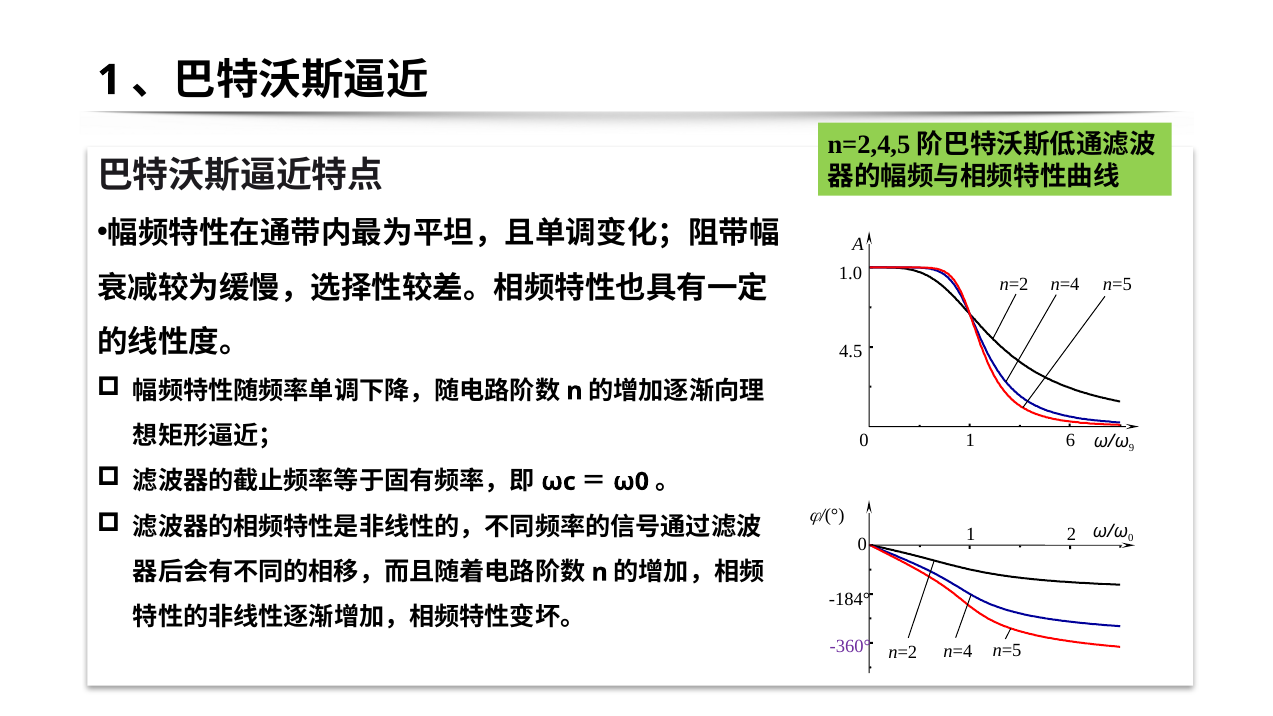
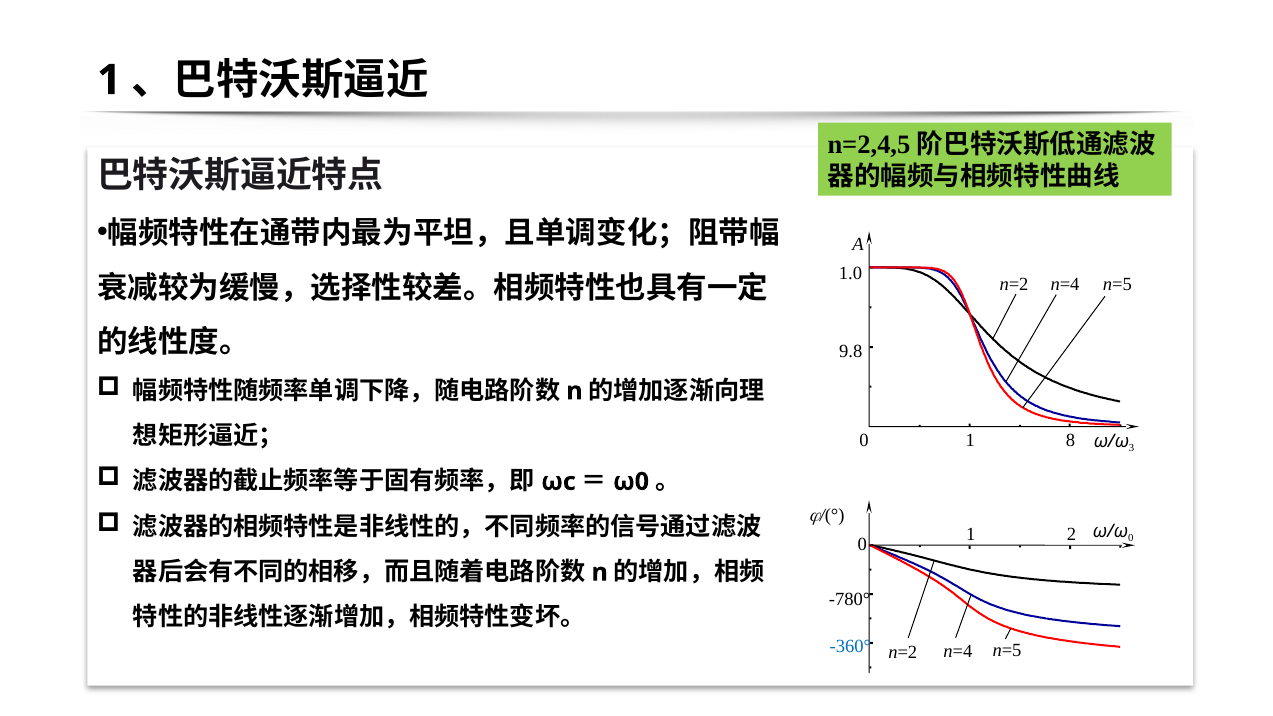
4.5: 4.5 -> 9.8 (851, 352)
6: 6 -> 8 (1070, 441)
9: 9 -> 3 (1132, 448)
-184°: -184° -> -780° (850, 599)
-360° colour: purple -> blue (850, 647)
